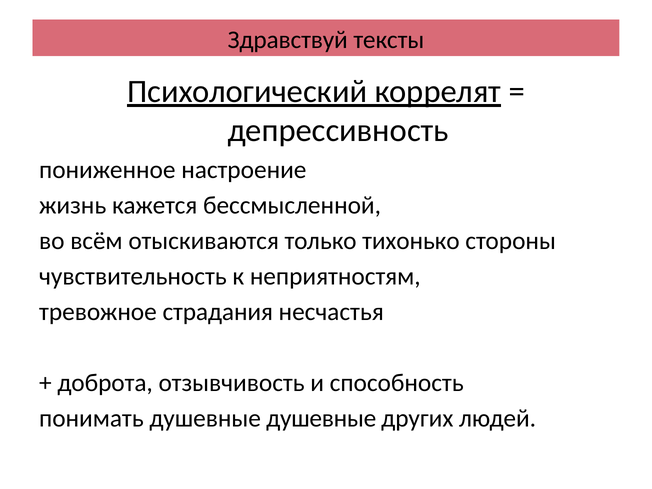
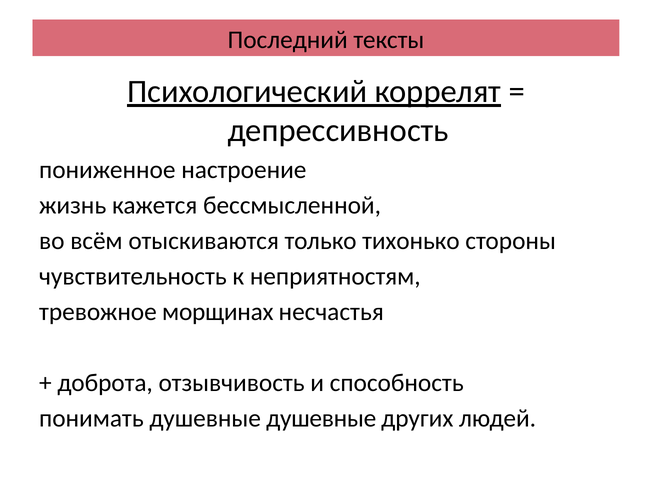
Здравствуй: Здравствуй -> Последний (288, 40)
страдания: страдания -> морщинах (218, 312)
